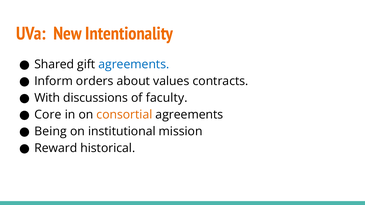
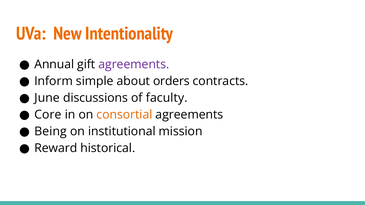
Shared: Shared -> Annual (54, 65)
agreements colour: blue -> purple (134, 65)
orders: orders -> simple (95, 81)
values: values -> orders (171, 81)
With: With -> June (47, 98)
